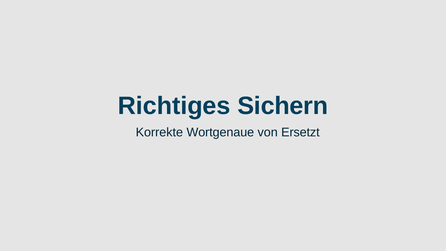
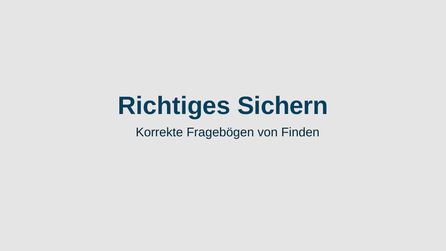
Wortgenaue: Wortgenaue -> Fragebögen (220, 132)
Ersetzt: Ersetzt -> Finden (300, 132)
